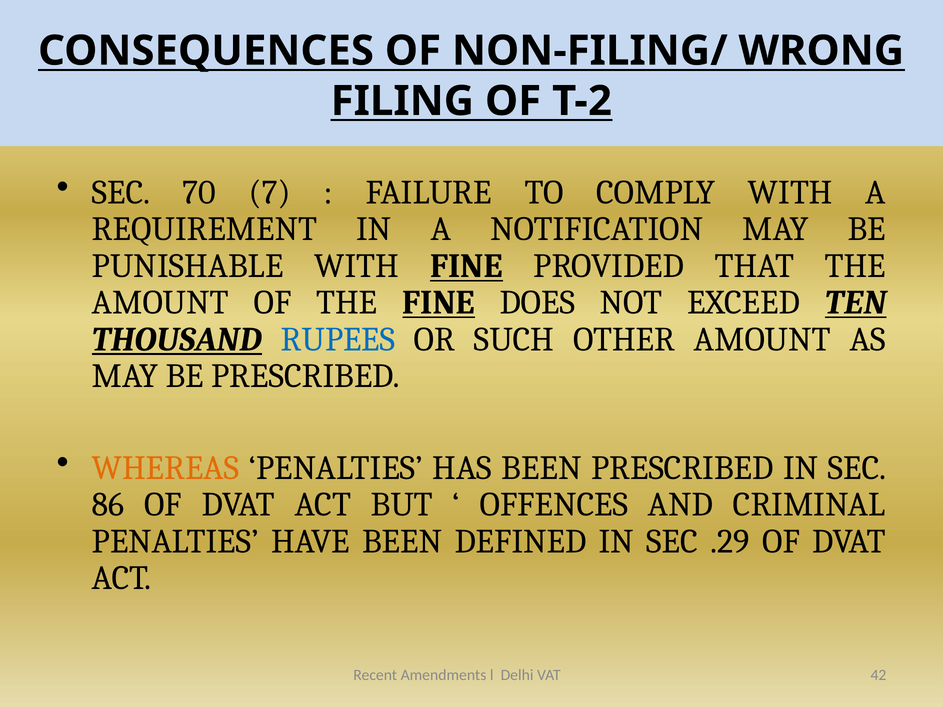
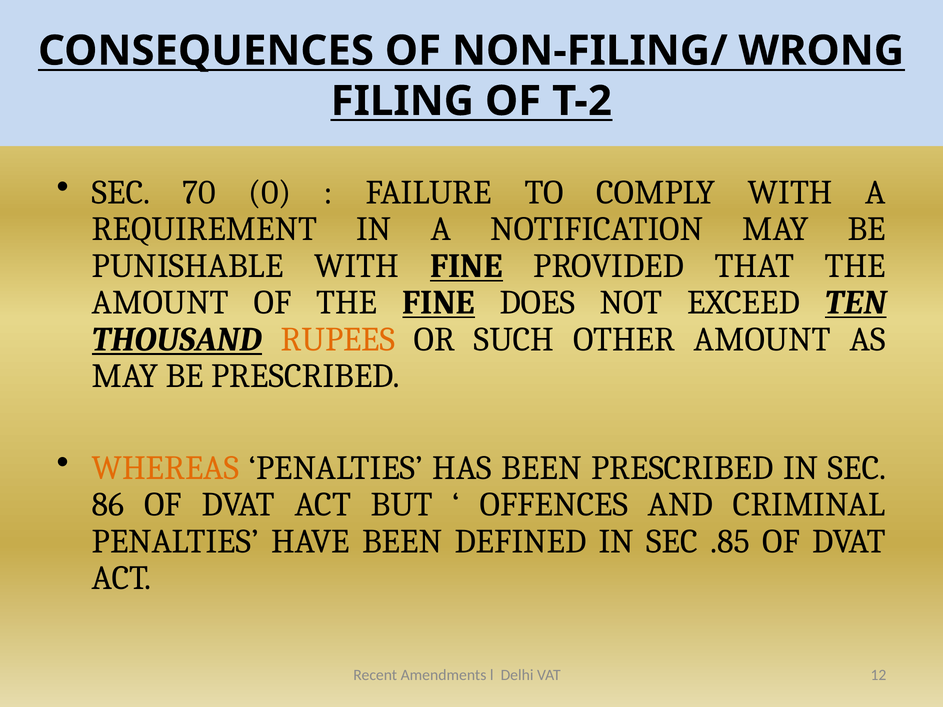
7: 7 -> 0 (270, 193)
RUPEES colour: blue -> orange (338, 340)
.29: .29 -> .85 (730, 542)
42: 42 -> 12 (878, 675)
